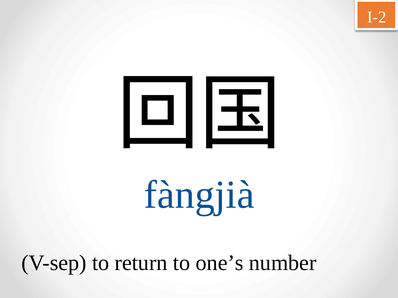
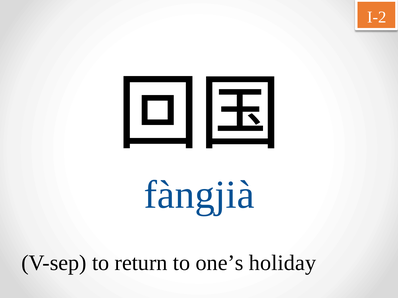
number: number -> holiday (283, 263)
